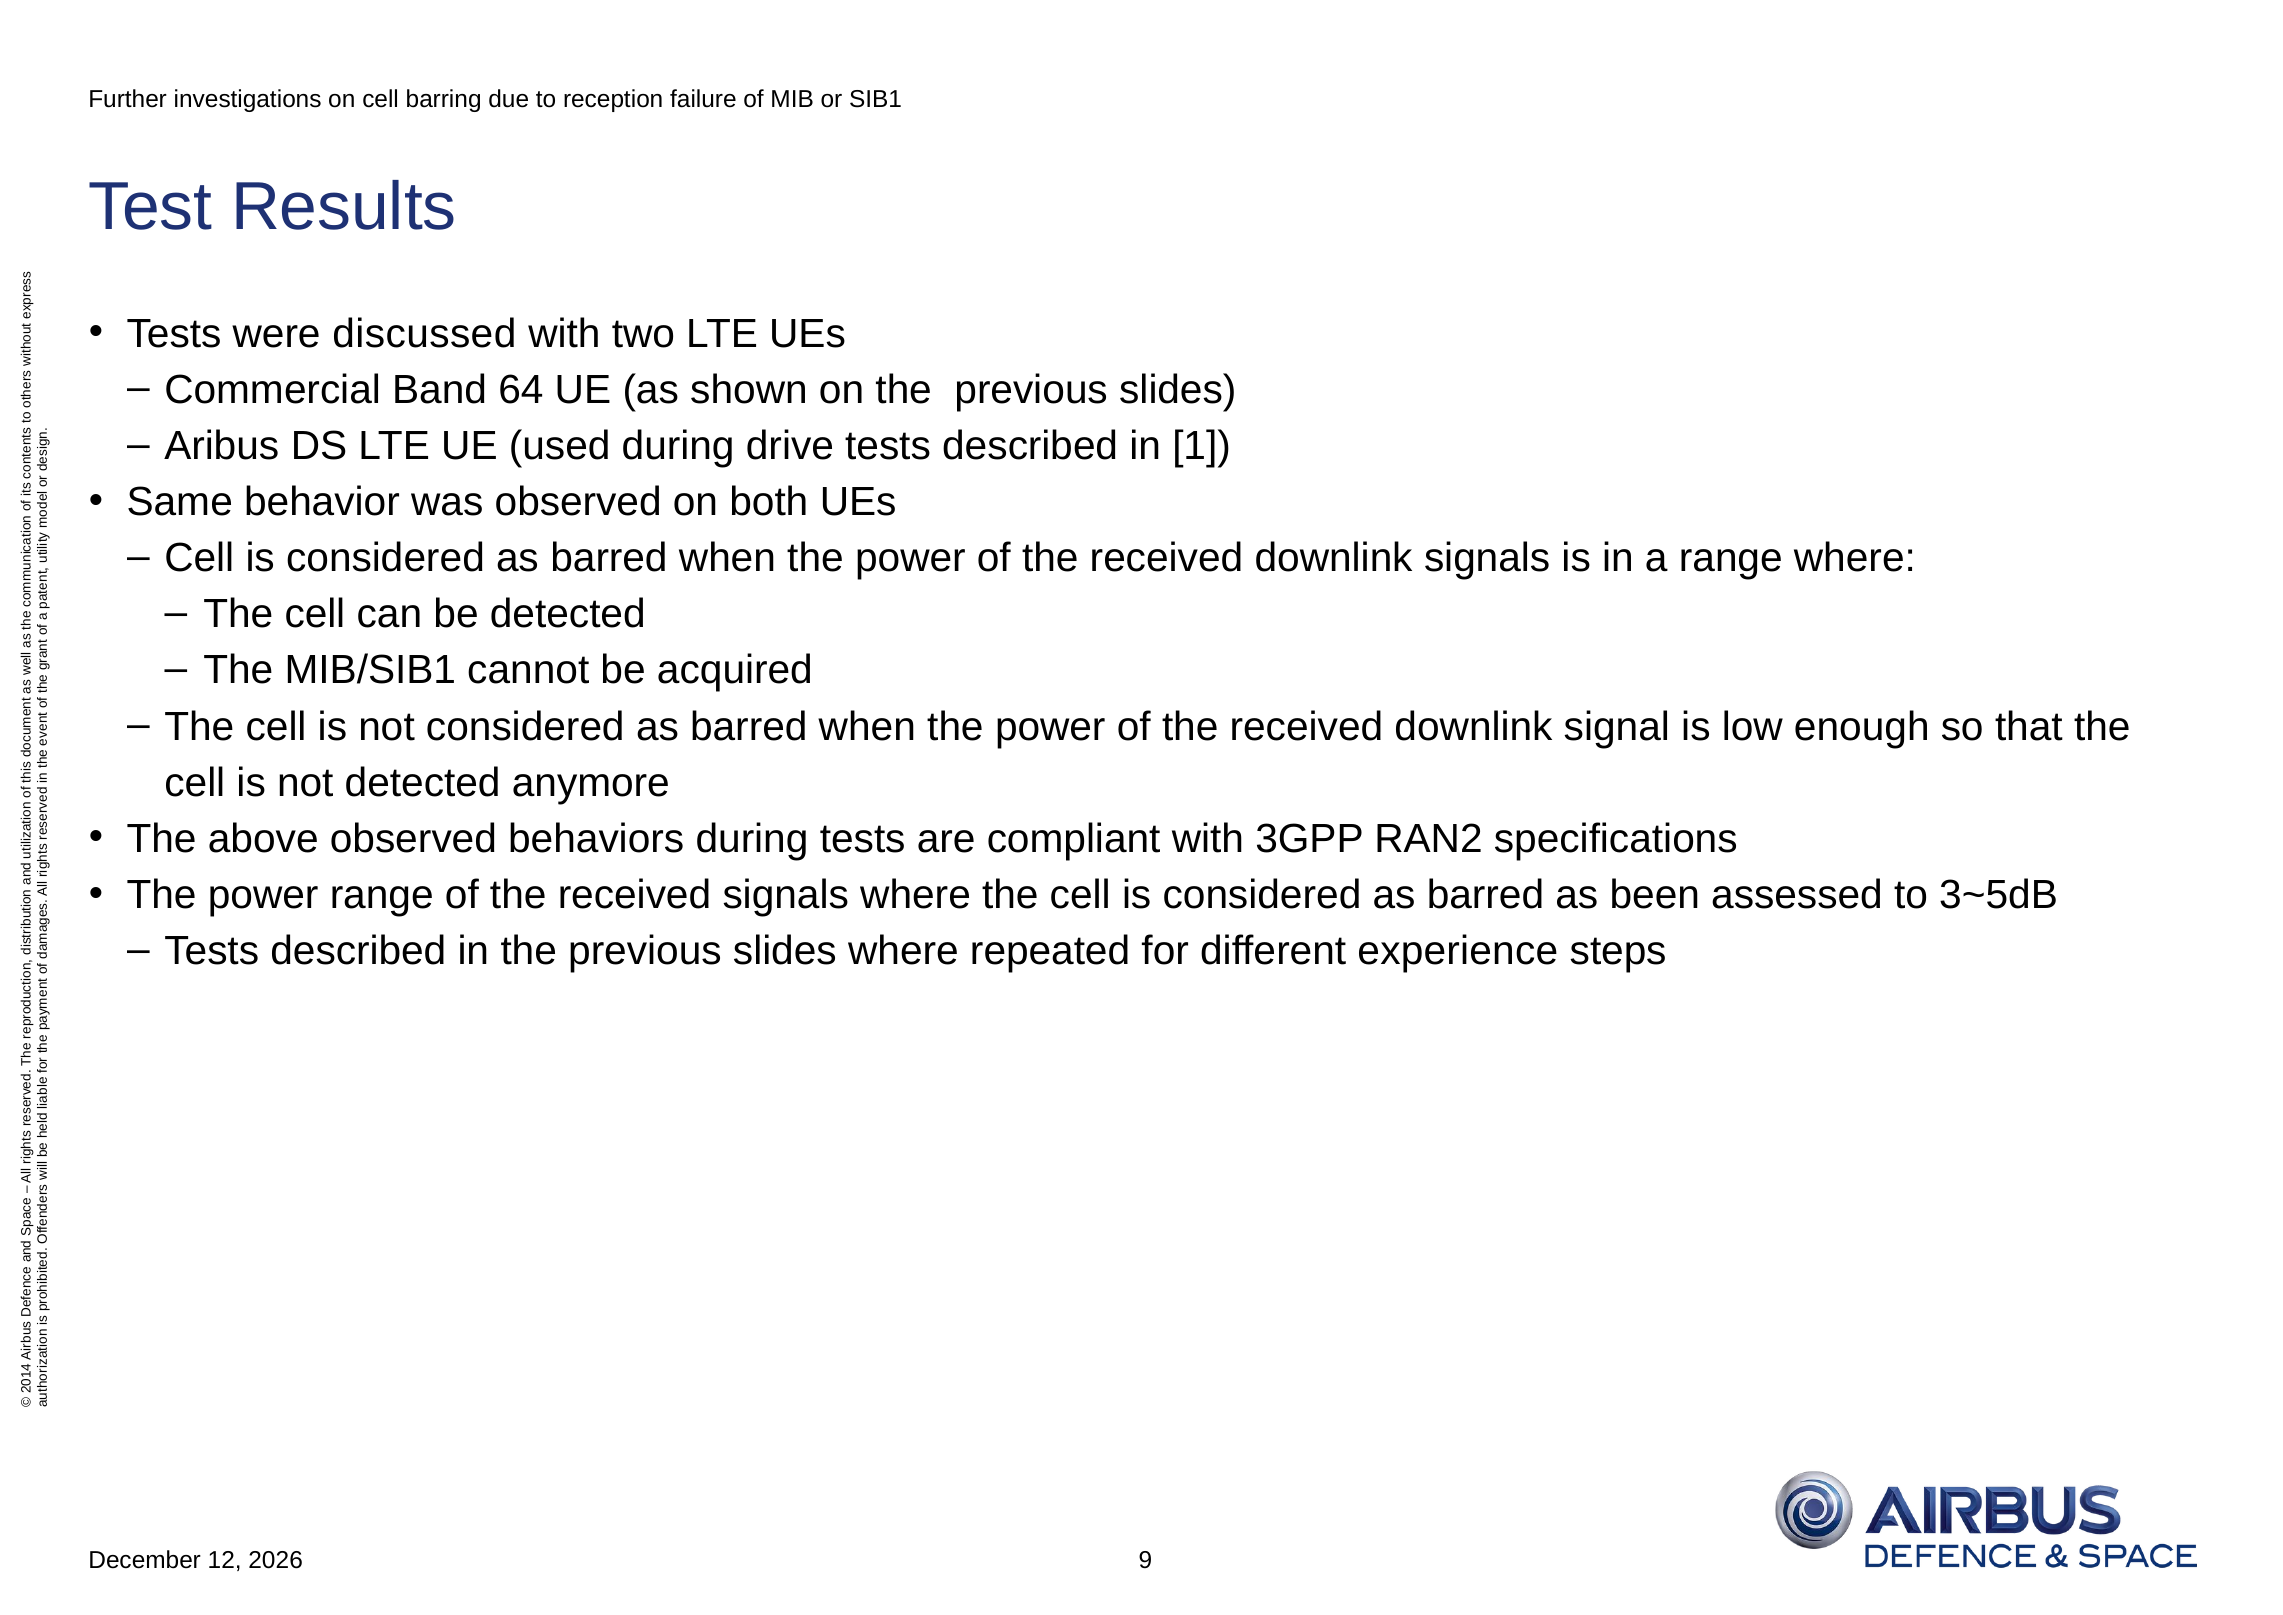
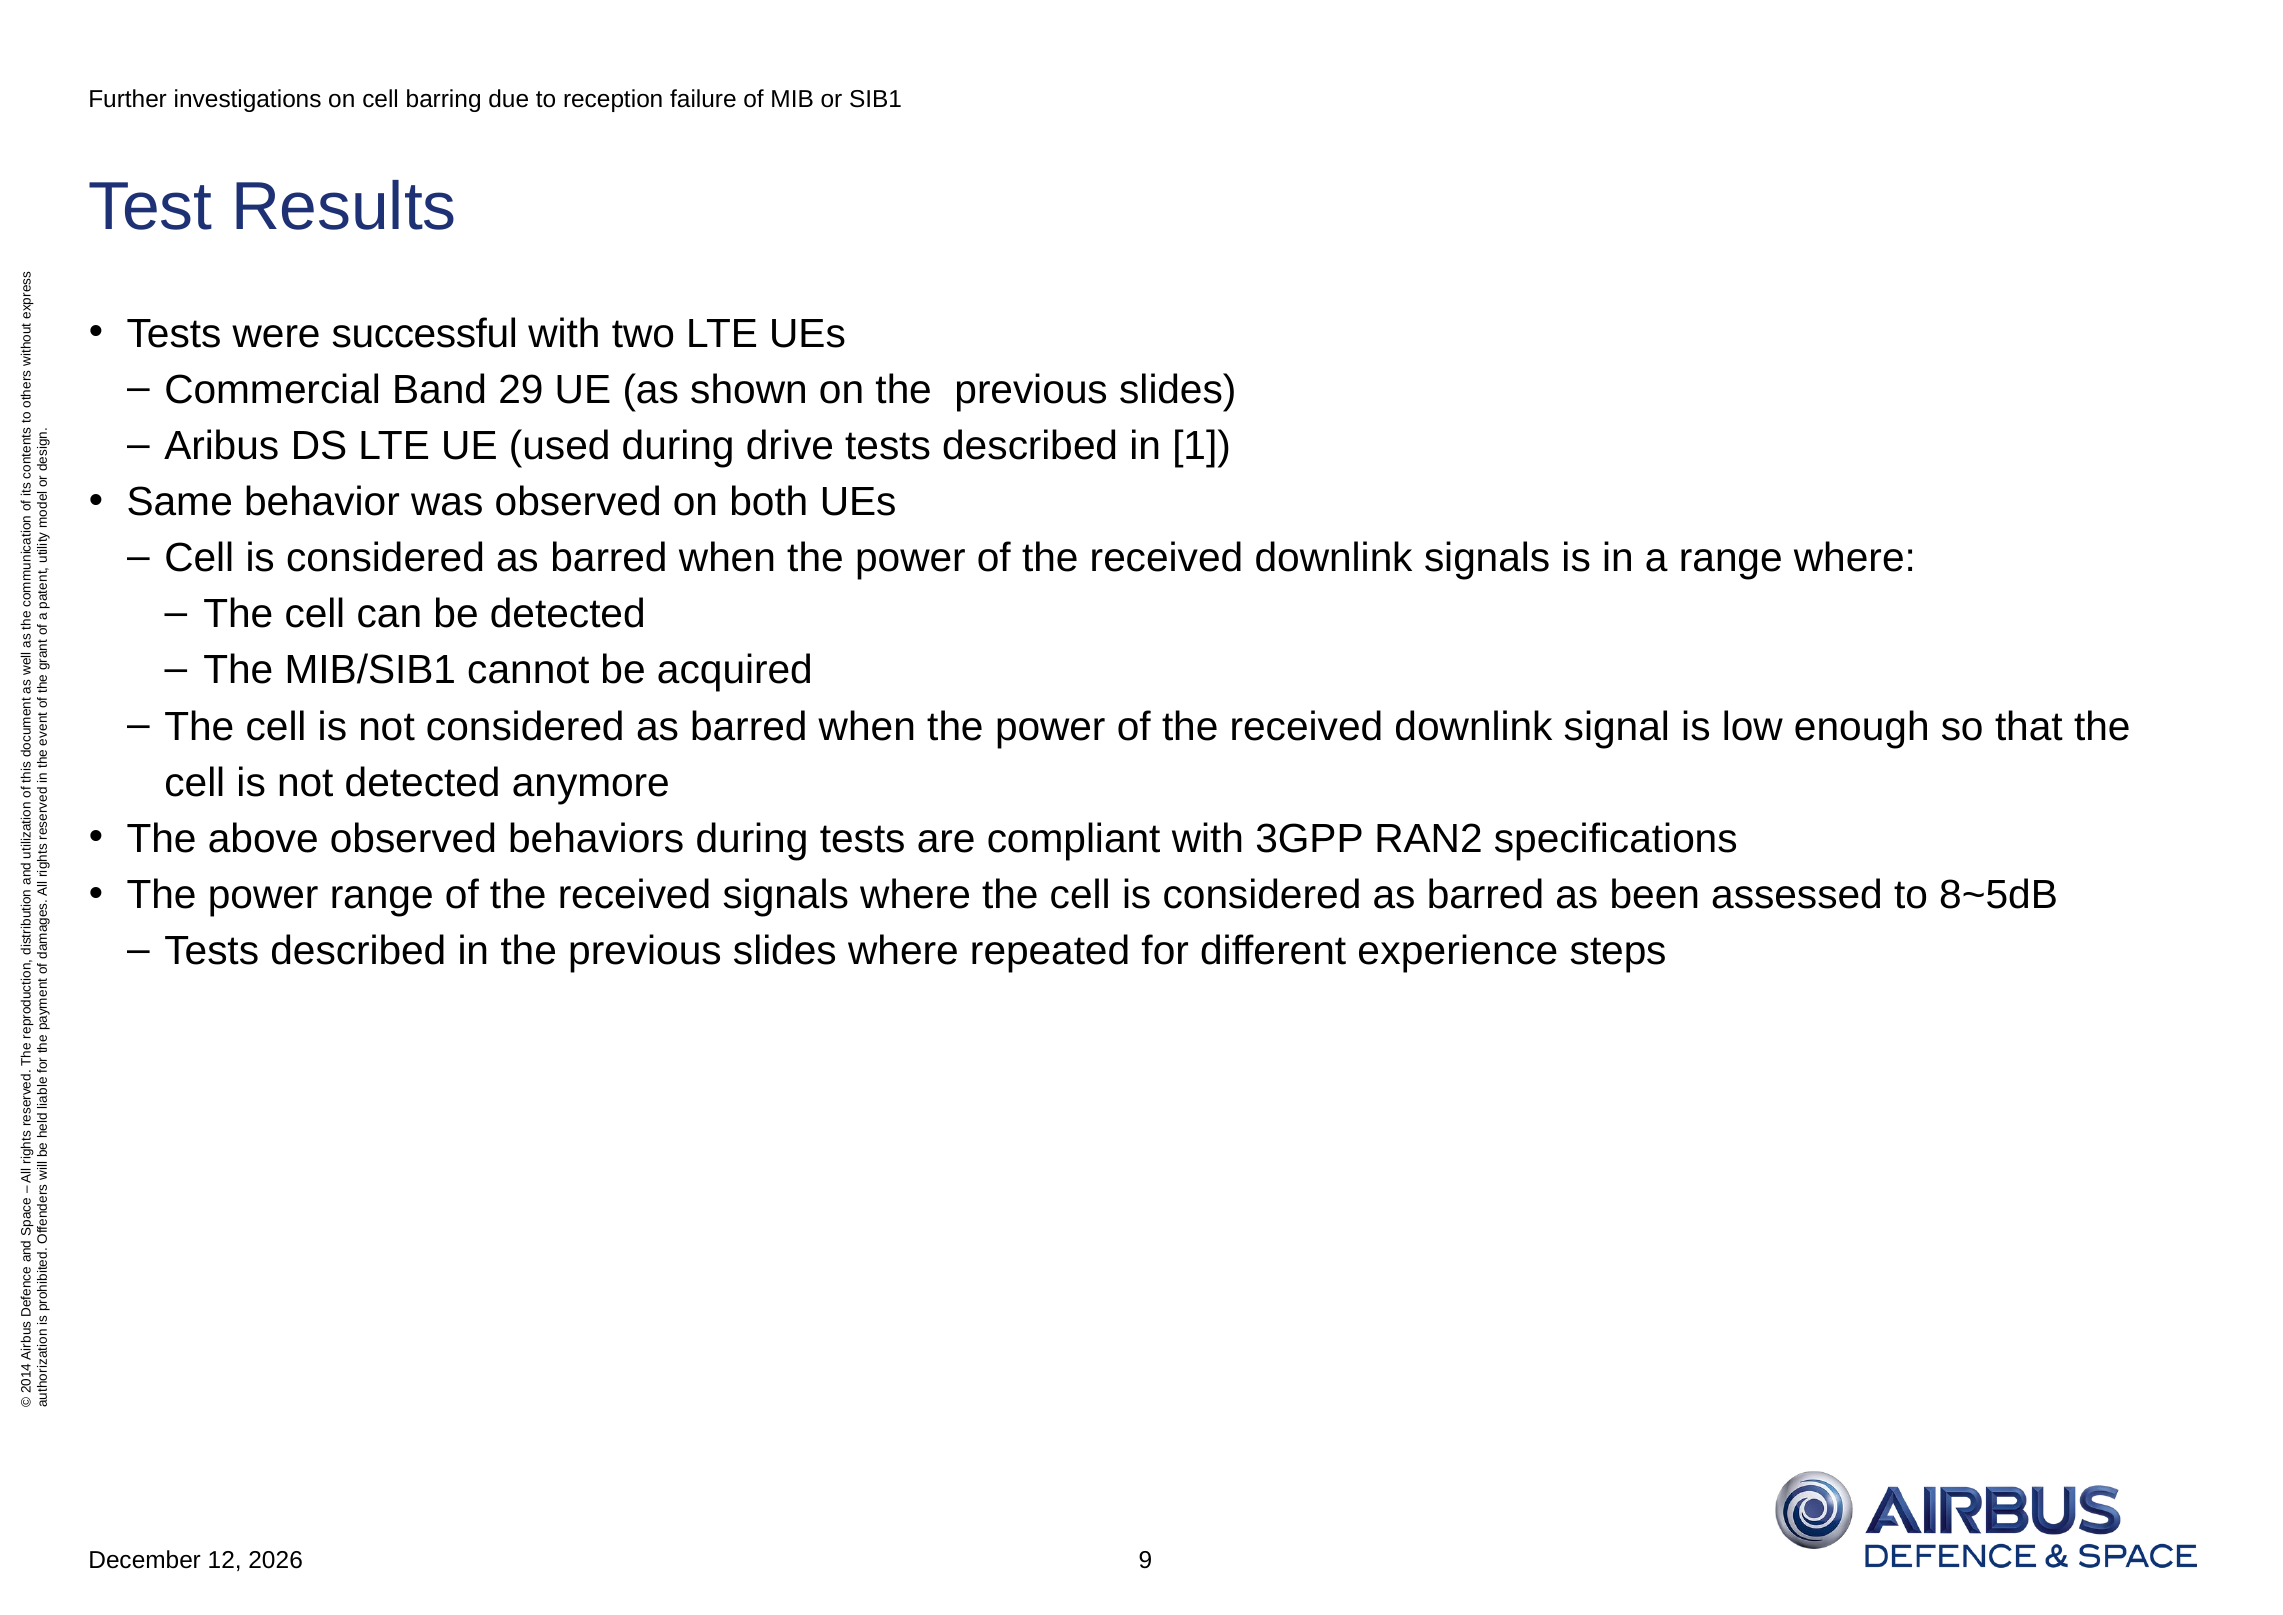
discussed: discussed -> successful (425, 334)
64: 64 -> 29 (521, 390)
3~5dB: 3~5dB -> 8~5dB (1999, 895)
